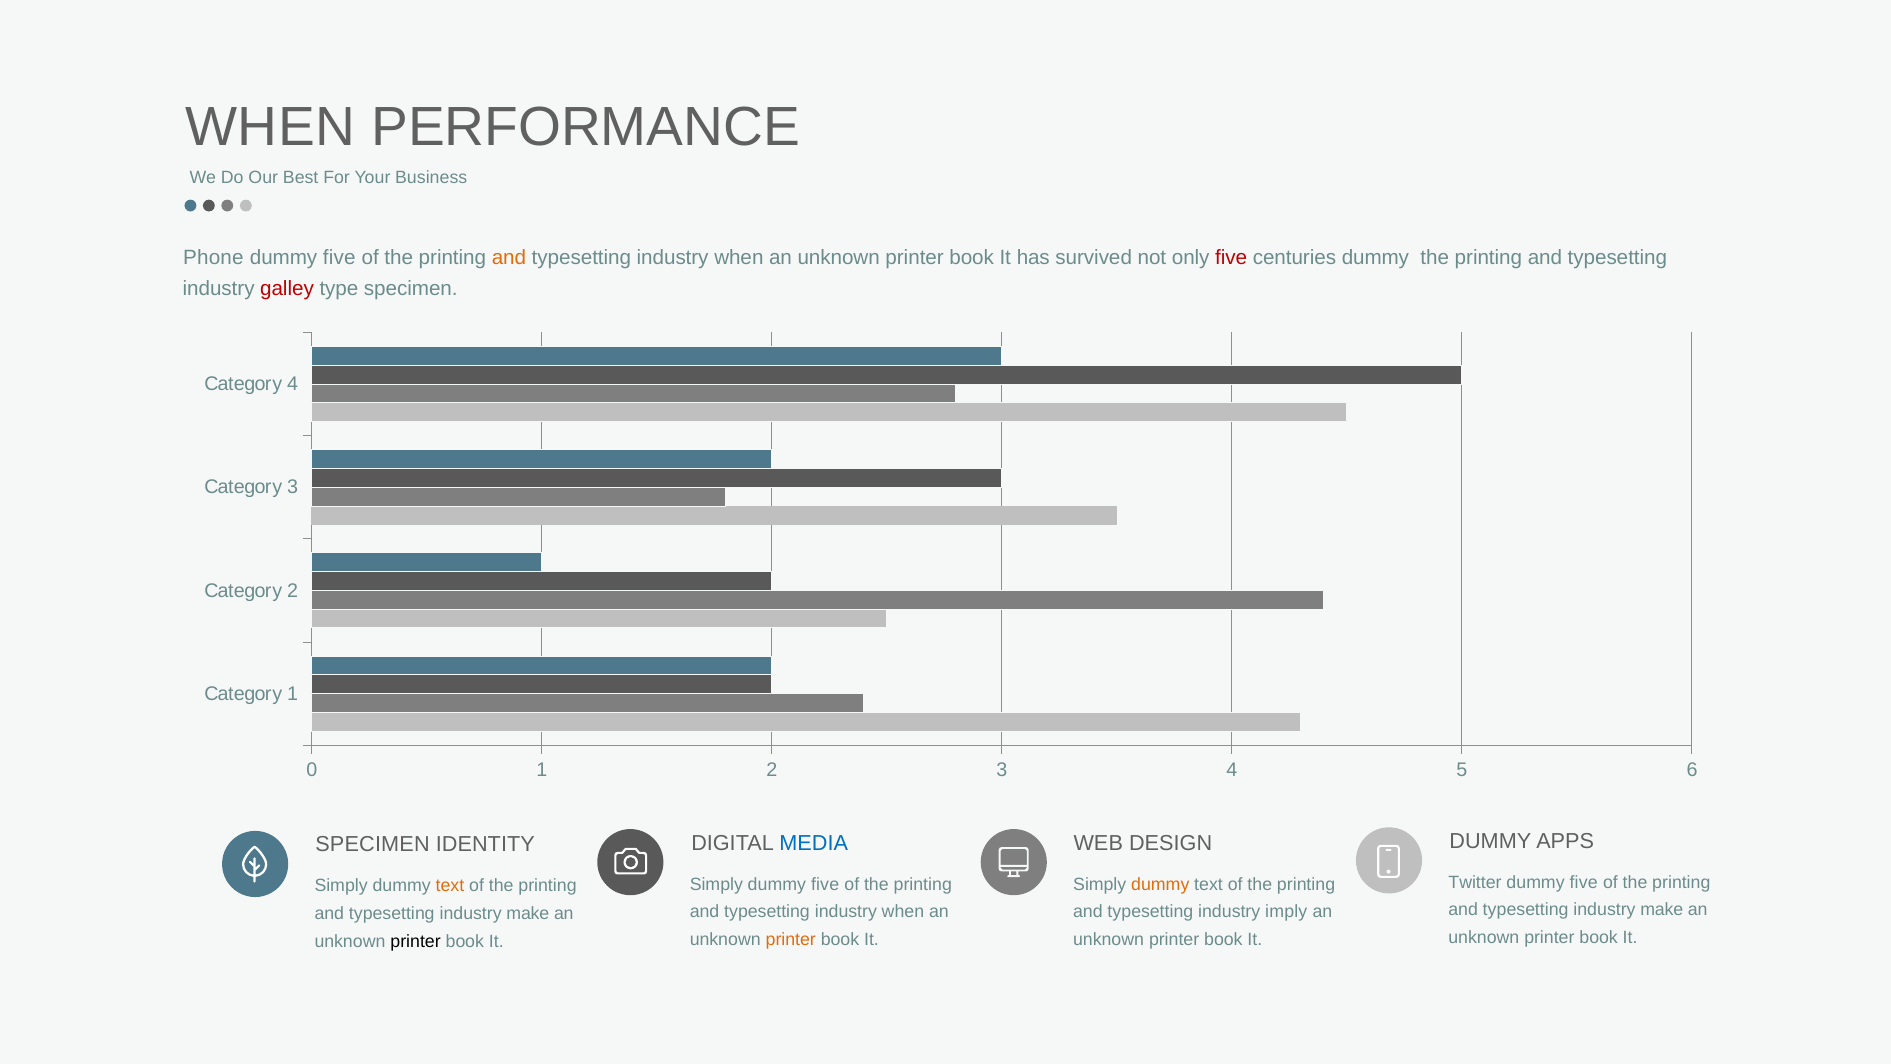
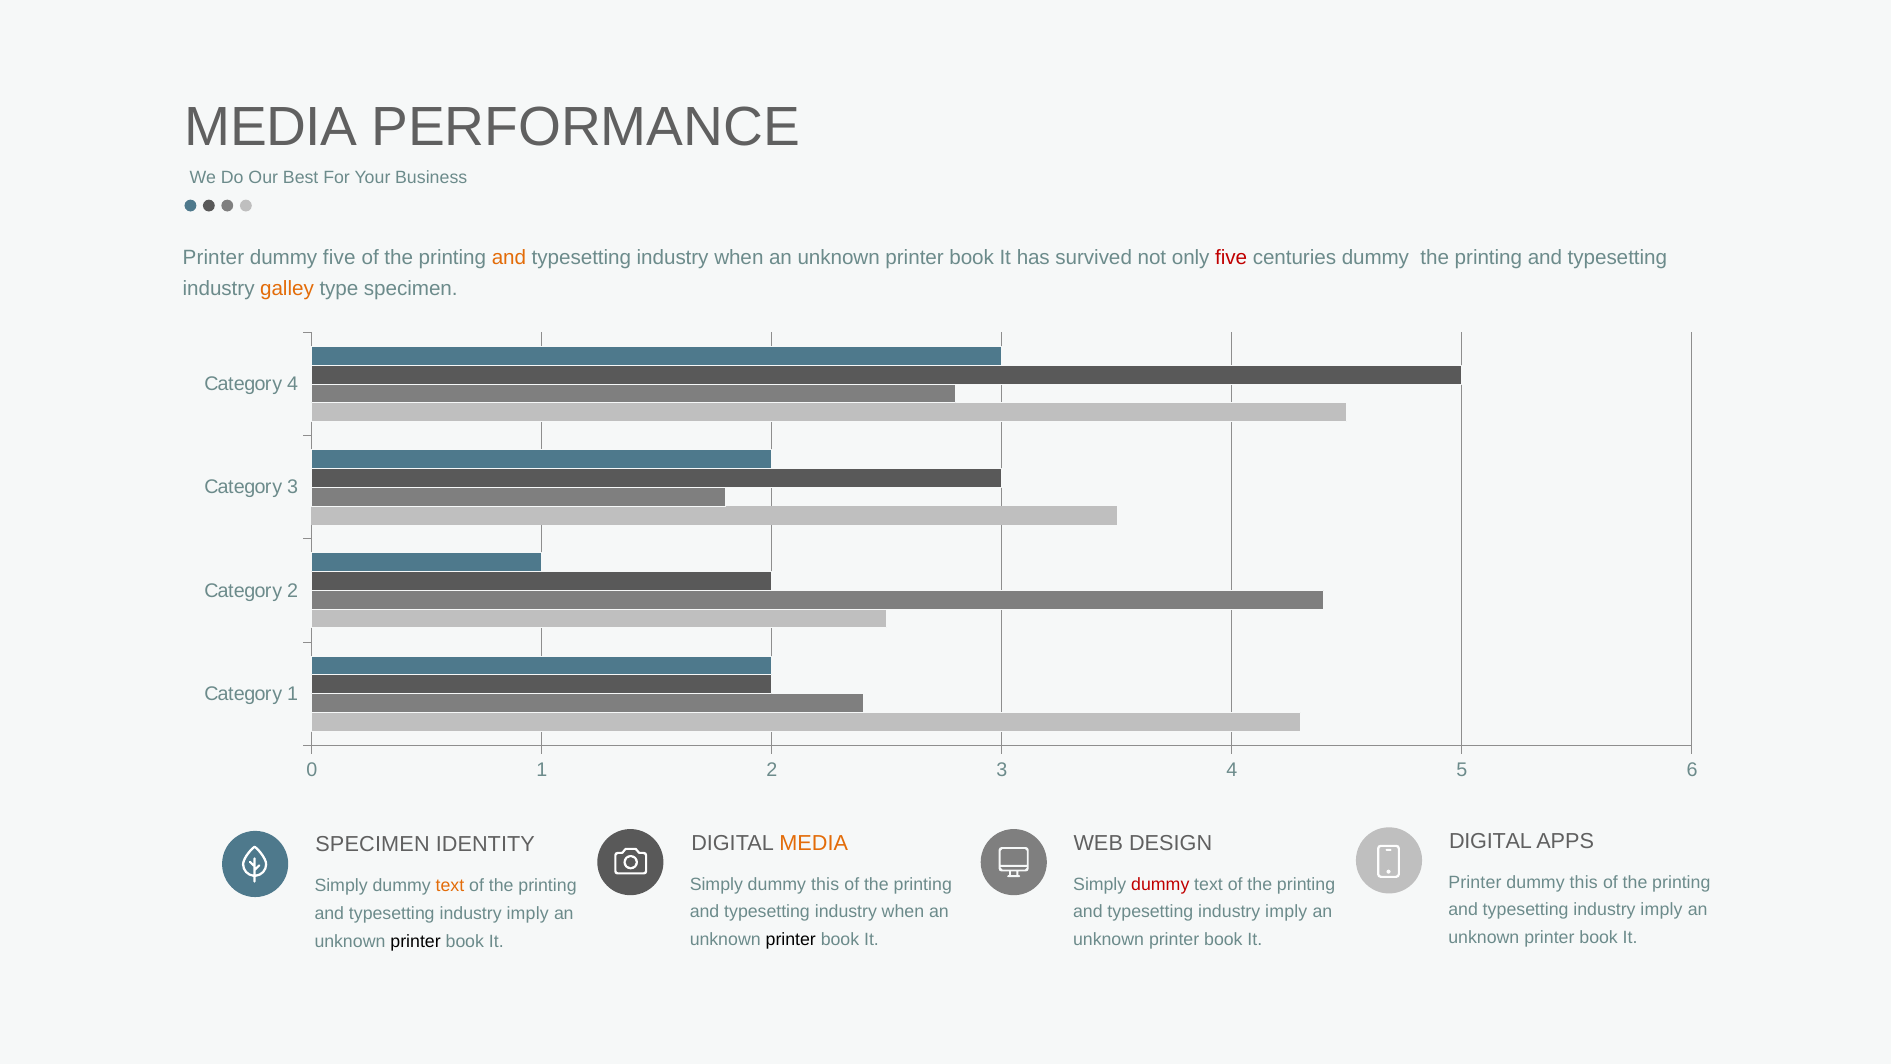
WHEN: WHEN -> MEDIA (271, 127)
Phone: Phone -> Printer (213, 257)
galley colour: red -> orange (287, 289)
DUMMY: DUMMY -> DIGITAL (1490, 841)
MEDIA colour: blue -> orange (814, 843)
Twitter: Twitter -> Printer (1475, 882)
five: five -> this (1584, 882)
Simply dummy five: five -> this (825, 884)
dummy colour: orange -> red (1160, 884)
make: make -> imply (1662, 910)
make: make -> imply (528, 913)
printer colour: orange -> black (791, 939)
